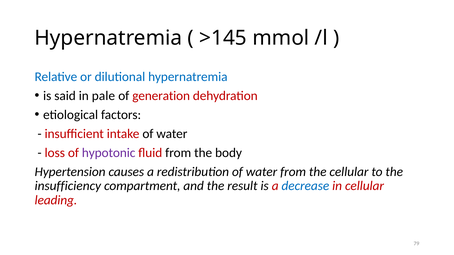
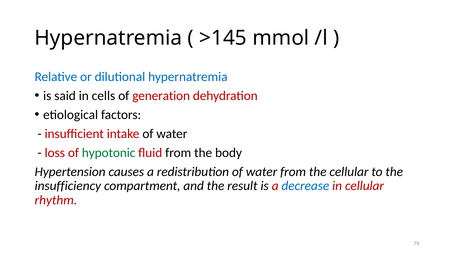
pale: pale -> cells (103, 96)
hypotonic colour: purple -> green (109, 153)
leading: leading -> rhythm (56, 201)
